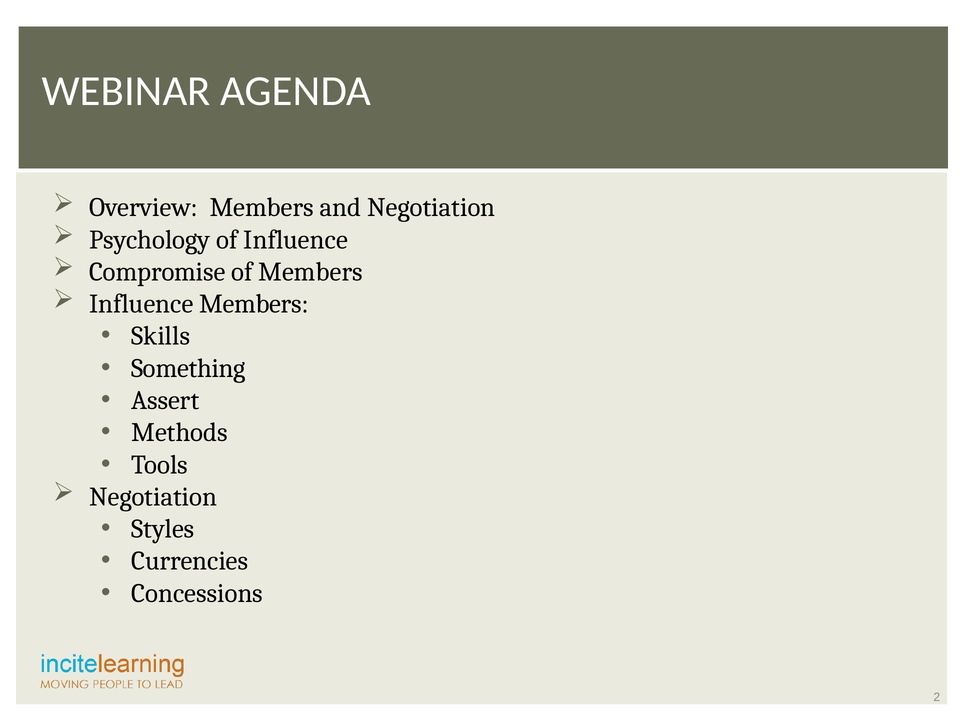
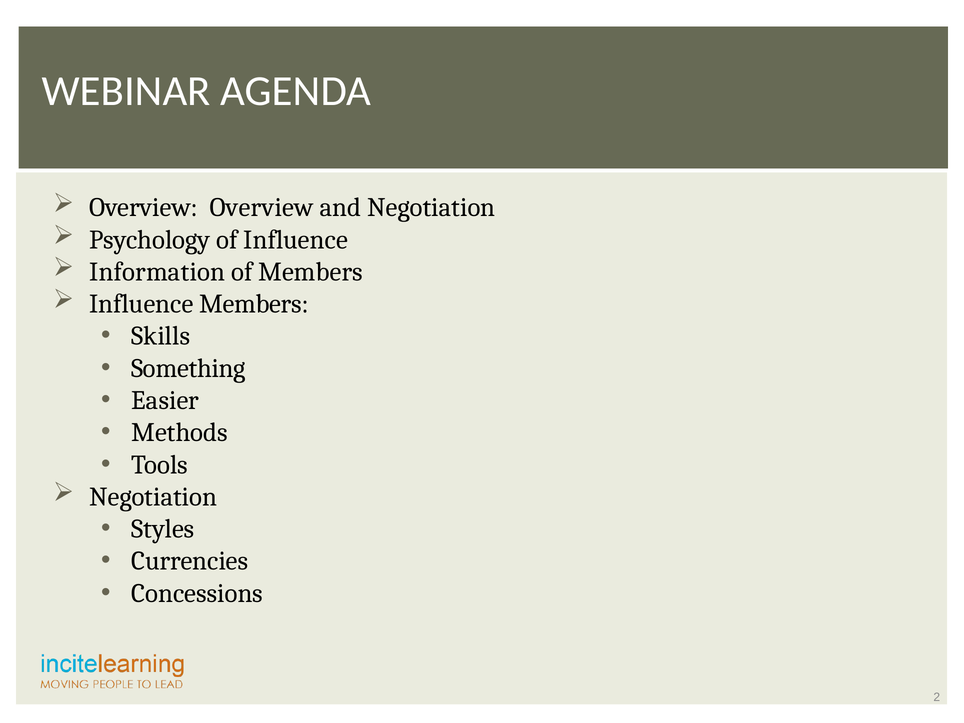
Overview Members: Members -> Overview (262, 208)
Compromise: Compromise -> Information (157, 272)
Assert: Assert -> Easier (165, 400)
